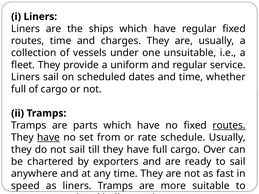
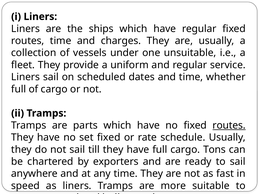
have underline: present -> none (49, 138)
set from: from -> fixed (109, 138)
Over: Over -> Tons (214, 150)
